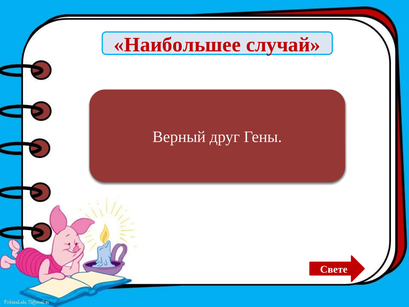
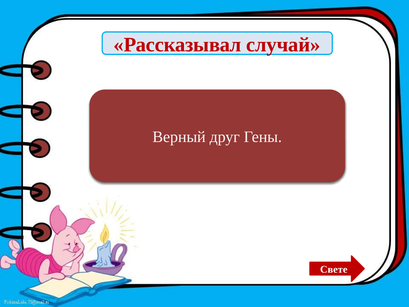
Наибольшее: Наибольшее -> Рассказывал (177, 45)
